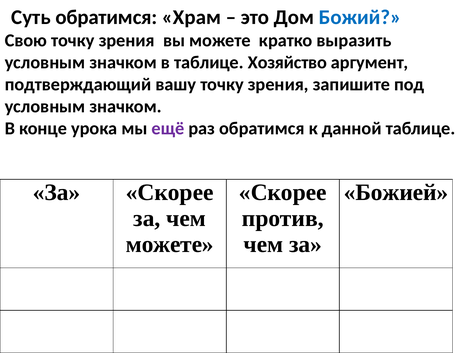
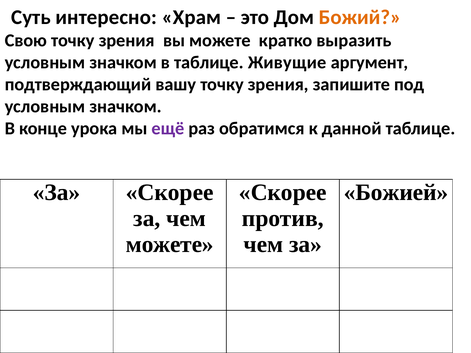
Суть обратимся: обратимся -> интересно (106, 17)
Божий colour: blue -> orange (360, 17)
Хозяйство: Хозяйство -> Живущие (287, 63)
